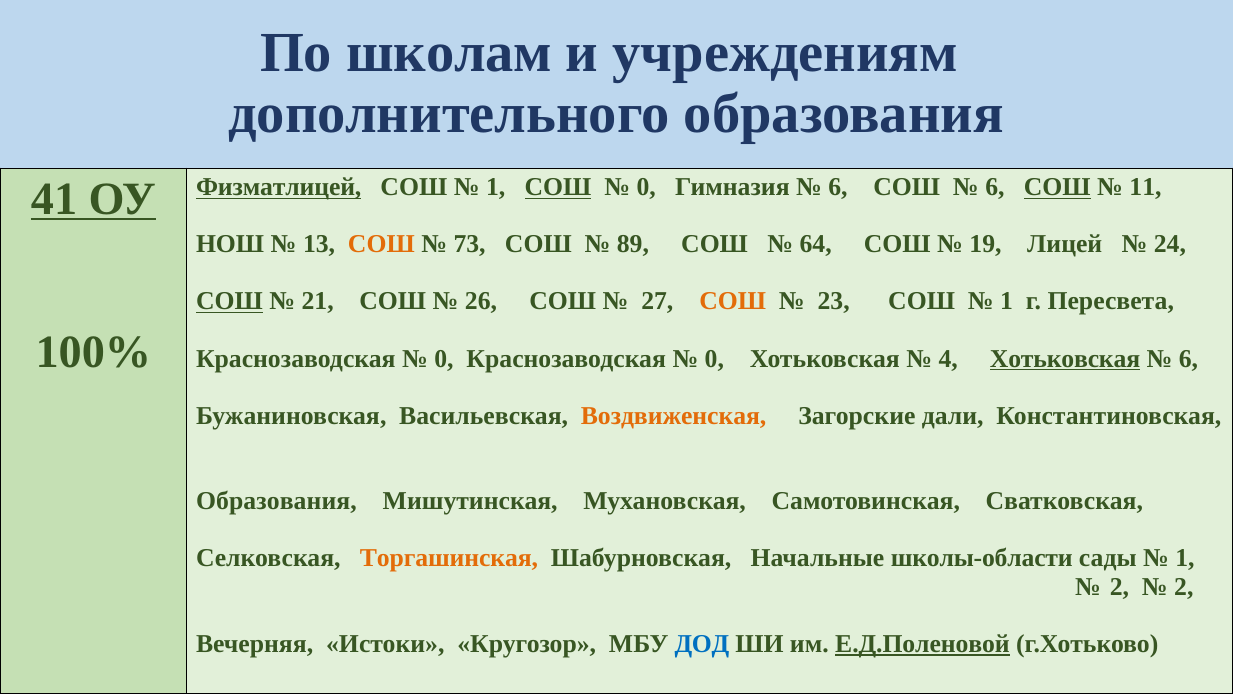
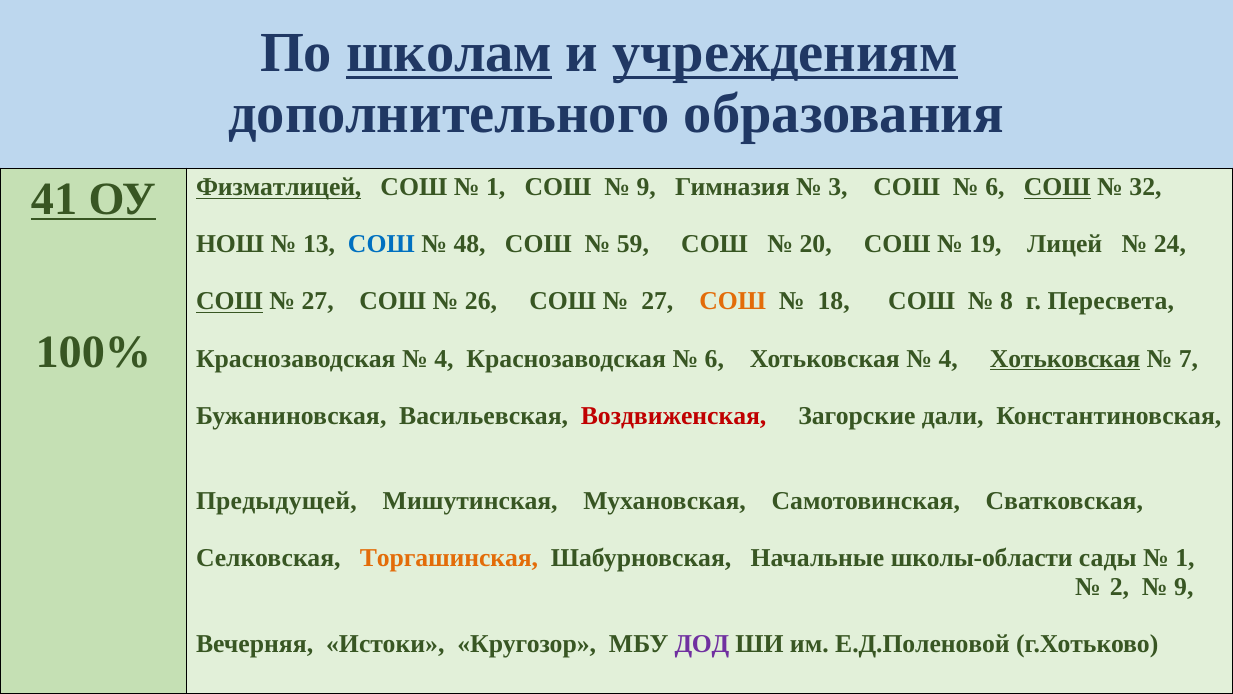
школам underline: none -> present (449, 53)
учреждениям underline: none -> present (785, 53)
СОШ underline: present -> none (558, 187)
0: 0 -> 9 (646, 187)
6: 6 -> 3 (838, 187)
11: 11 -> 32 (1146, 187)
СОШ colour: orange -> blue (381, 244)
73: 73 -> 48 (470, 244)
89: 89 -> 59 (633, 244)
64: 64 -> 20 (816, 244)
21: 21 -> 27 (318, 301)
23: 23 -> 18 (834, 301)
1: 1 -> 8 (1007, 301)
0: 0 -> 4 (444, 358)
0: 0 -> 6 (714, 358)
6: 6 -> 7 (1188, 358)
Воздвиженская colour: orange -> red (674, 415)
Образования: Образования -> Предыдущей (276, 501)
2: 2 -> 9 (1184, 586)
ДОД colour: blue -> purple (702, 643)
Е.Д.Поленовой underline: present -> none (922, 643)
